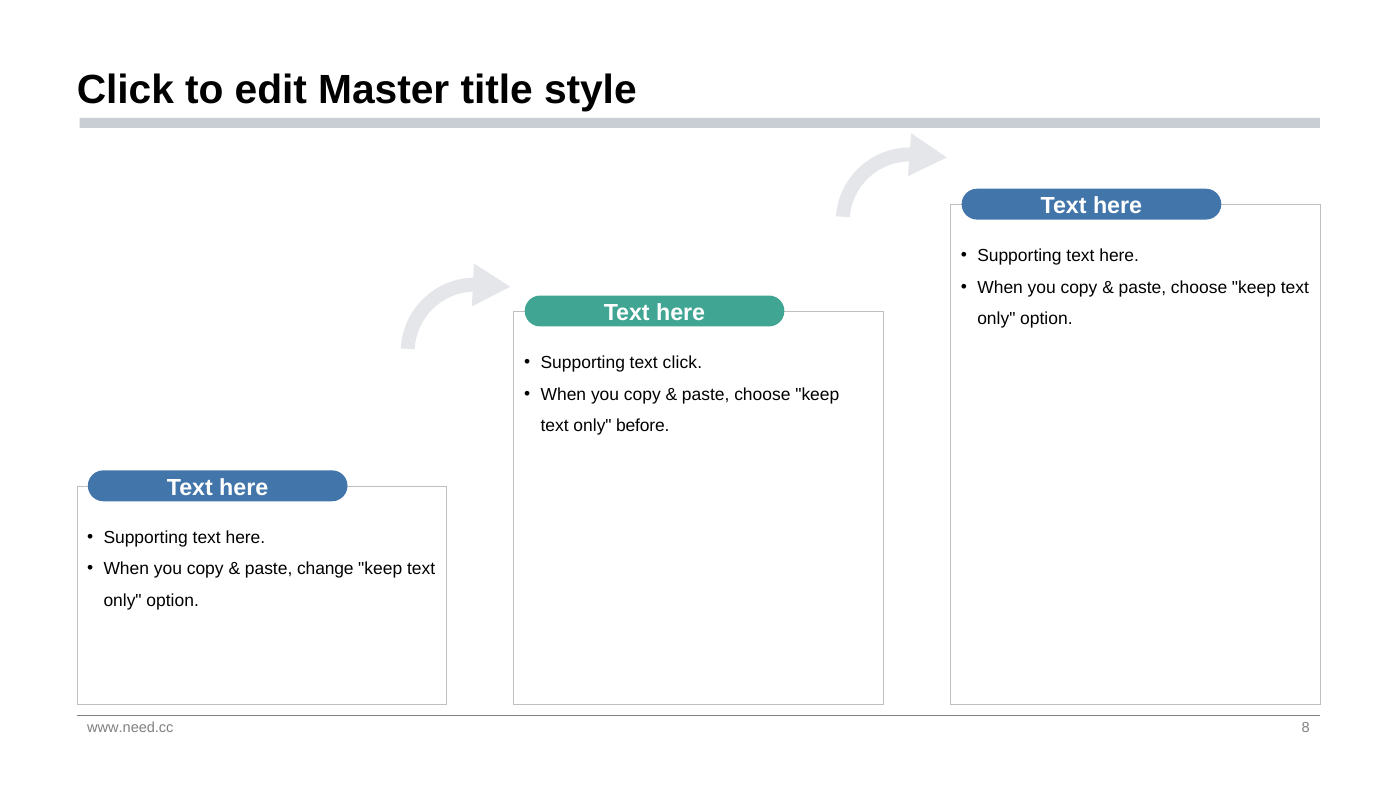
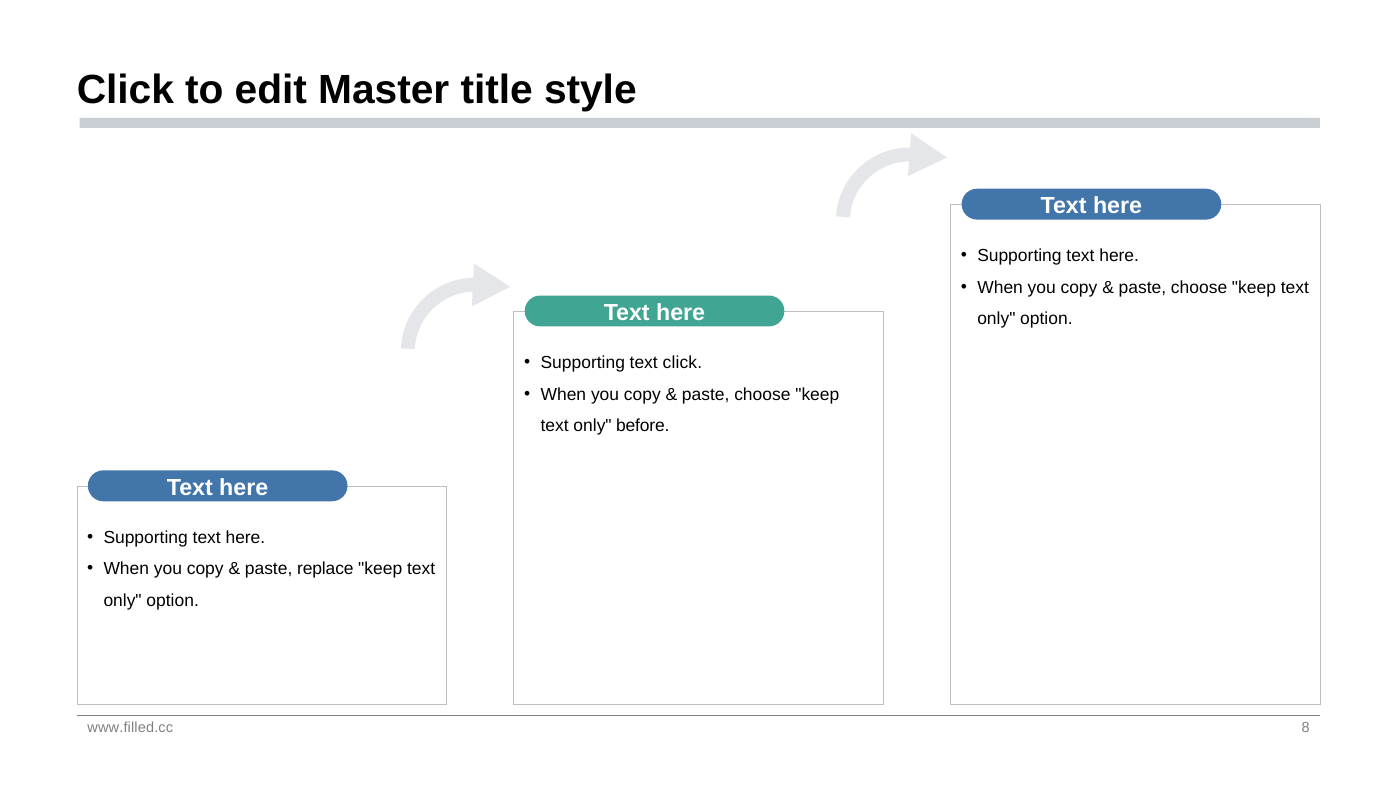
change: change -> replace (325, 569)
www.need.cc: www.need.cc -> www.filled.cc (130, 728)
